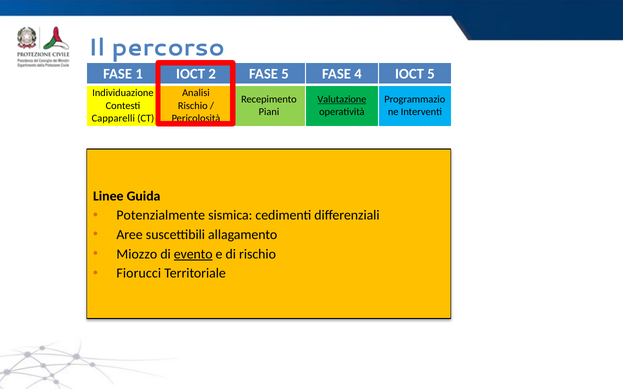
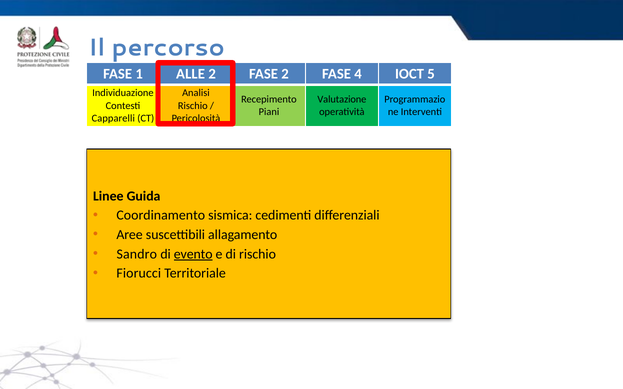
1 IOCT: IOCT -> ALLE (191, 74)
FASE 5: 5 -> 2 (285, 74)
Valutazione underline: present -> none (342, 99)
Potenzialmente: Potenzialmente -> Coordinamento (161, 216)
Miozzo: Miozzo -> Sandro (137, 254)
